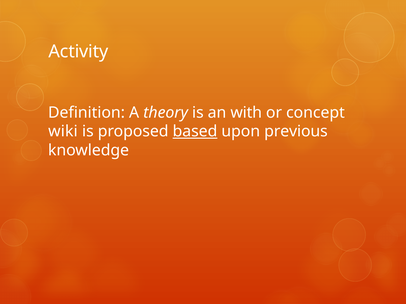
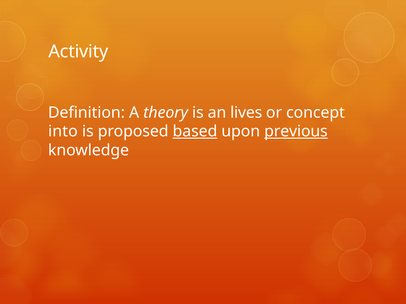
with: with -> lives (246, 113)
wiki: wiki -> into (63, 132)
previous underline: none -> present (296, 132)
